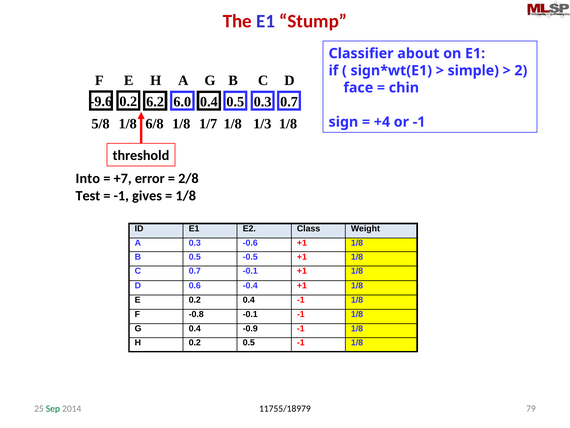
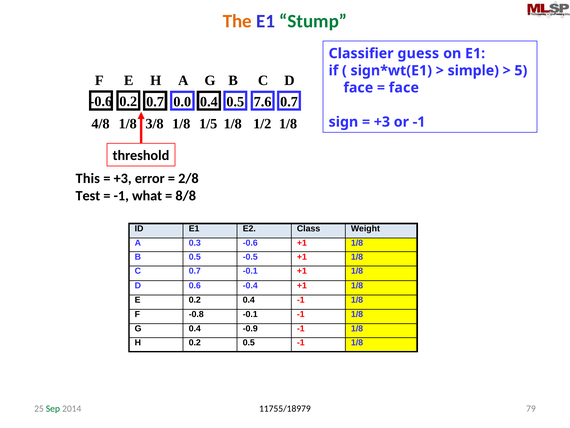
The colour: red -> orange (237, 21)
Stump colour: red -> green (313, 21)
about: about -> guess (418, 53)
2: 2 -> 5 (521, 70)
chin: chin -> face (404, 88)
-9.6: -9.6 -> -0.6 (101, 101)
6.2: 6.2 -> 0.7 (155, 102)
6.0: 6.0 -> 0.0 (182, 102)
0.5 0.3: 0.3 -> 7.6 (263, 102)
5/8: 5/8 -> 4/8 (100, 124)
6/8: 6/8 -> 3/8 (155, 124)
1/7: 1/7 -> 1/5 (208, 124)
1/3: 1/3 -> 1/2 (262, 124)
+4: +4 -> +3 (382, 122)
Into: Into -> This (88, 178)
+7: +7 -> +3 (123, 178)
gives: gives -> what (147, 195)
1/8: 1/8 -> 8/8 (186, 195)
